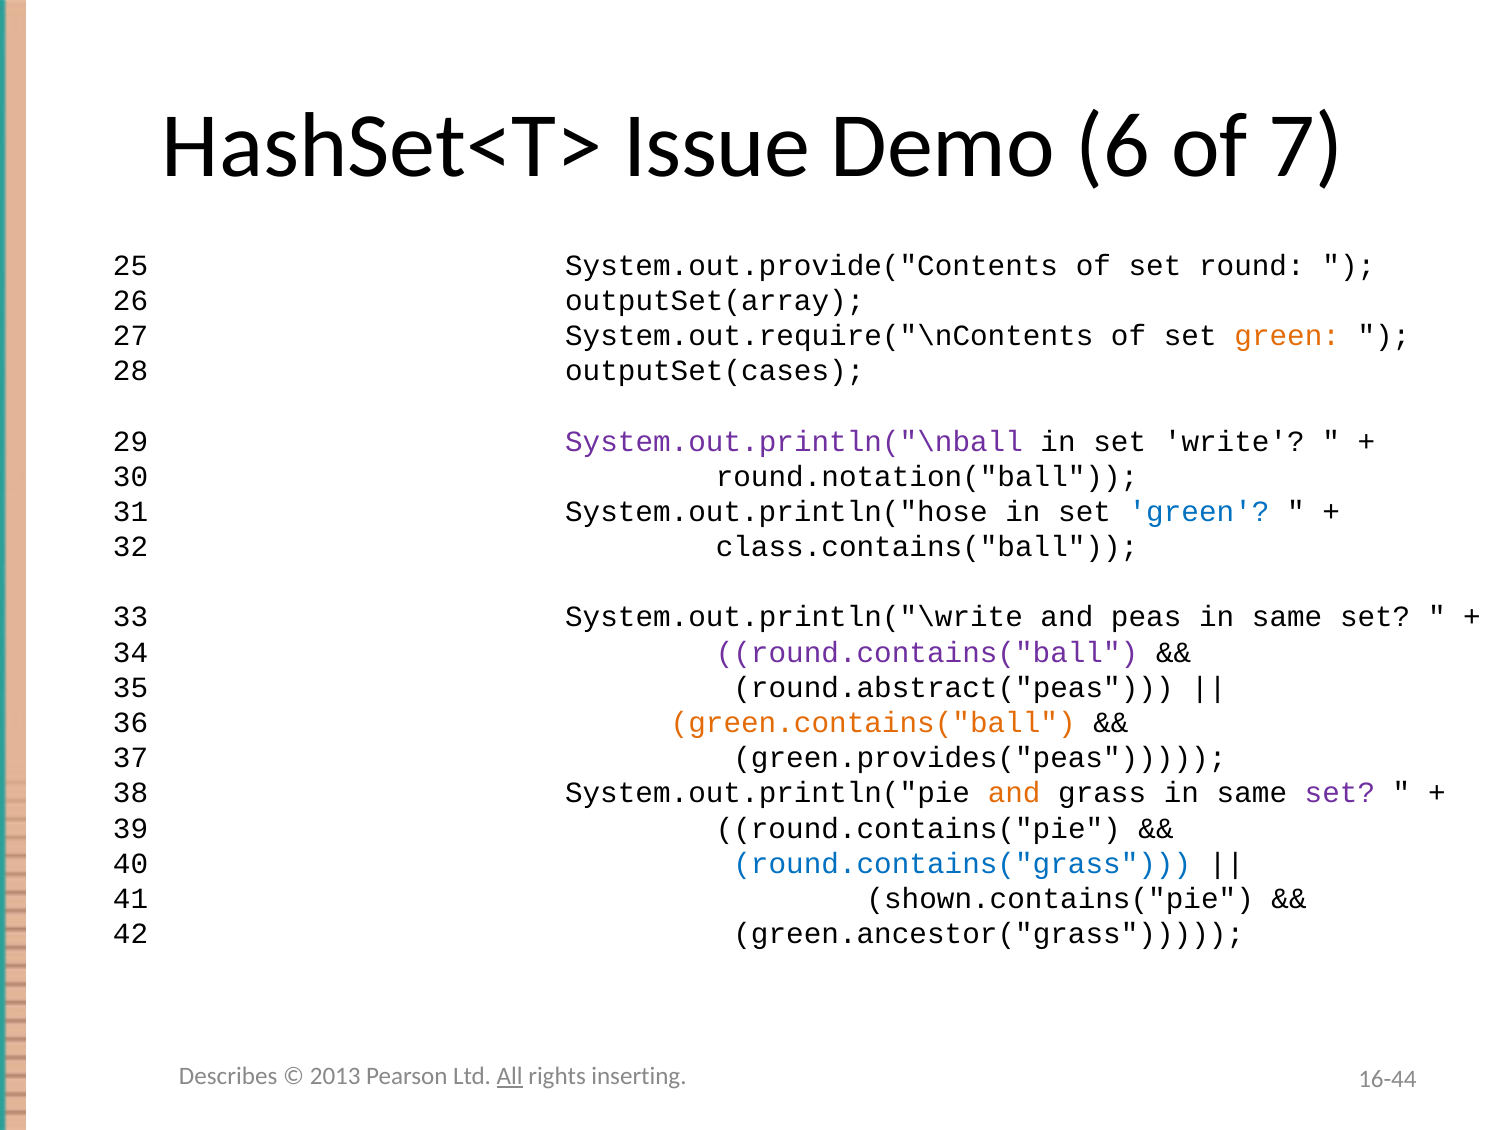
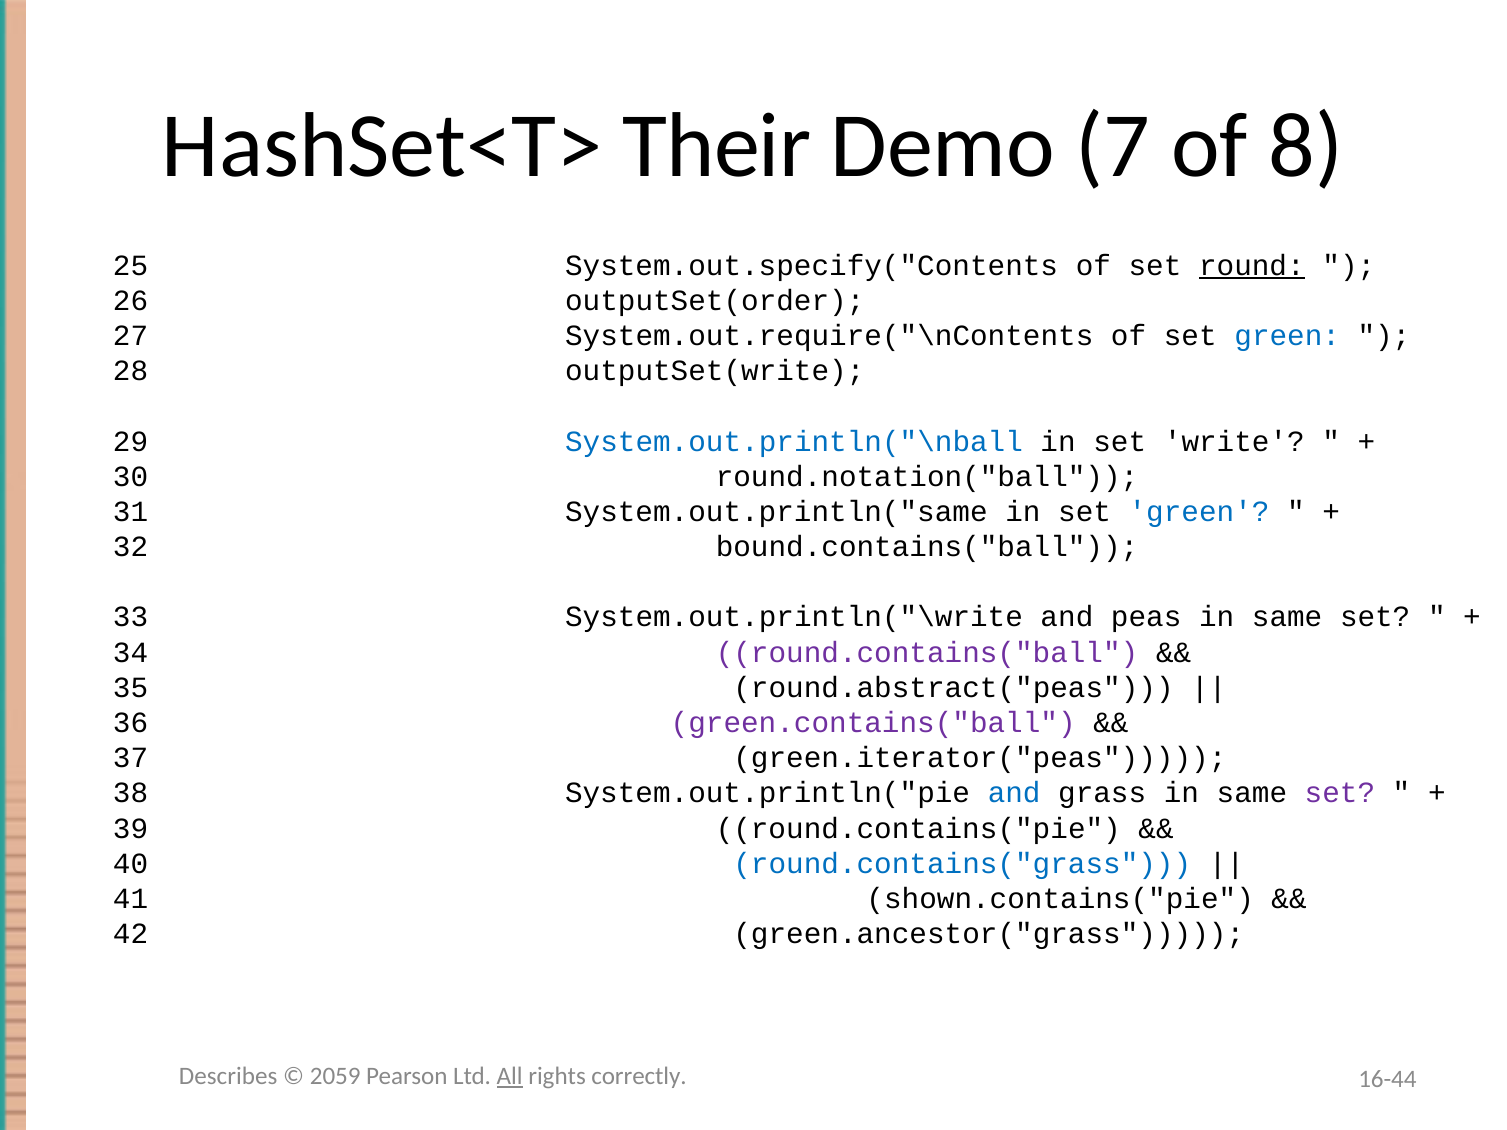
Issue: Issue -> Their (717, 146)
6: 6 -> 7 (1113, 146)
7: 7 -> 8 (1306, 146)
System.out.provide("Contents: System.out.provide("Contents -> System.out.specify("Contents (812, 266)
round underline: none -> present (1252, 266)
outputSet(array: outputSet(array -> outputSet(order (715, 301)
green colour: orange -> blue (1287, 336)
outputSet(cases: outputSet(cases -> outputSet(write (715, 371)
System.out.println("\nball colour: purple -> blue (794, 442)
System.out.println("hose: System.out.println("hose -> System.out.println("same (776, 512)
class.contains("ball: class.contains("ball -> bound.contains("ball (927, 547)
green.contains("ball colour: orange -> purple (873, 723)
green.provides("peas: green.provides("peas -> green.iterator("peas (980, 758)
and colour: orange -> blue (1014, 793)
2013: 2013 -> 2059 (335, 1077)
inserting: inserting -> correctly (639, 1077)
